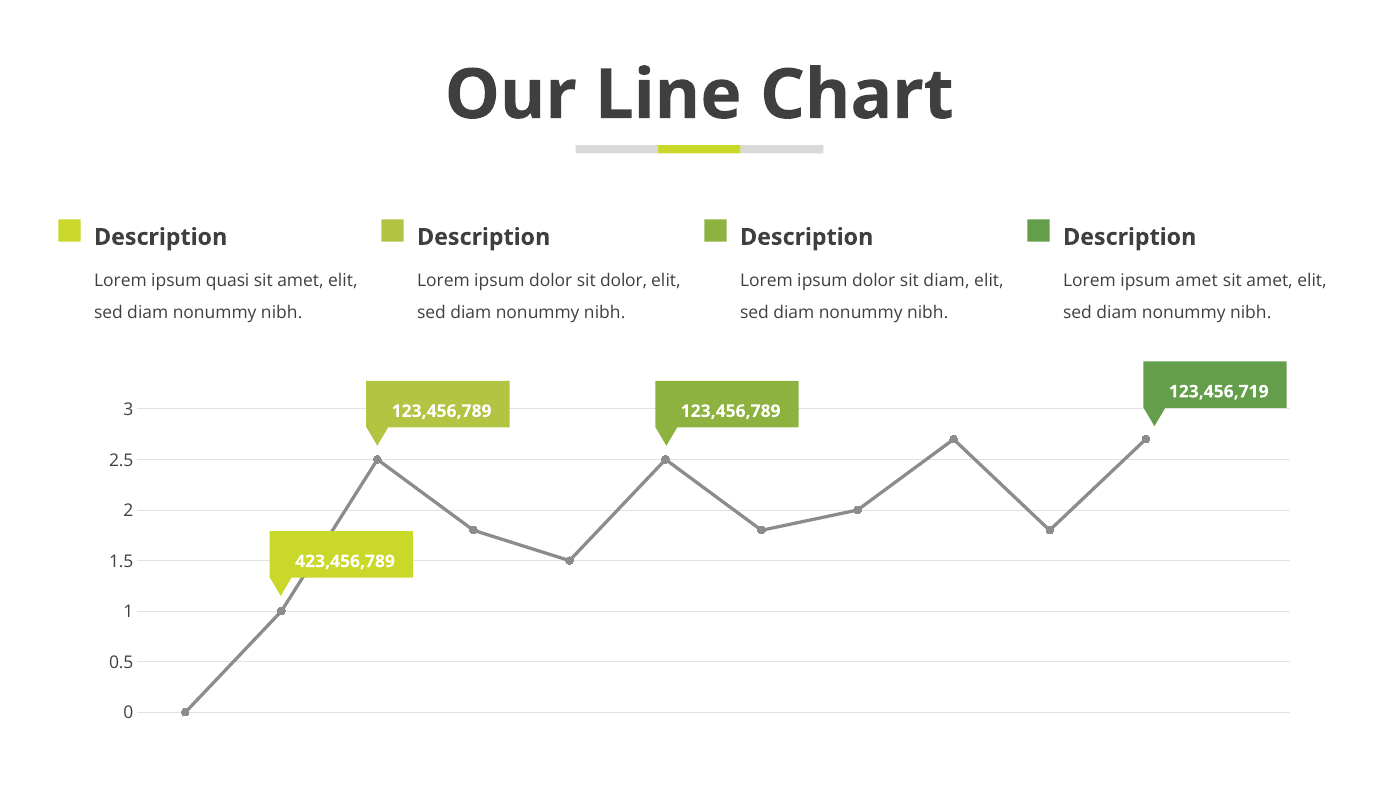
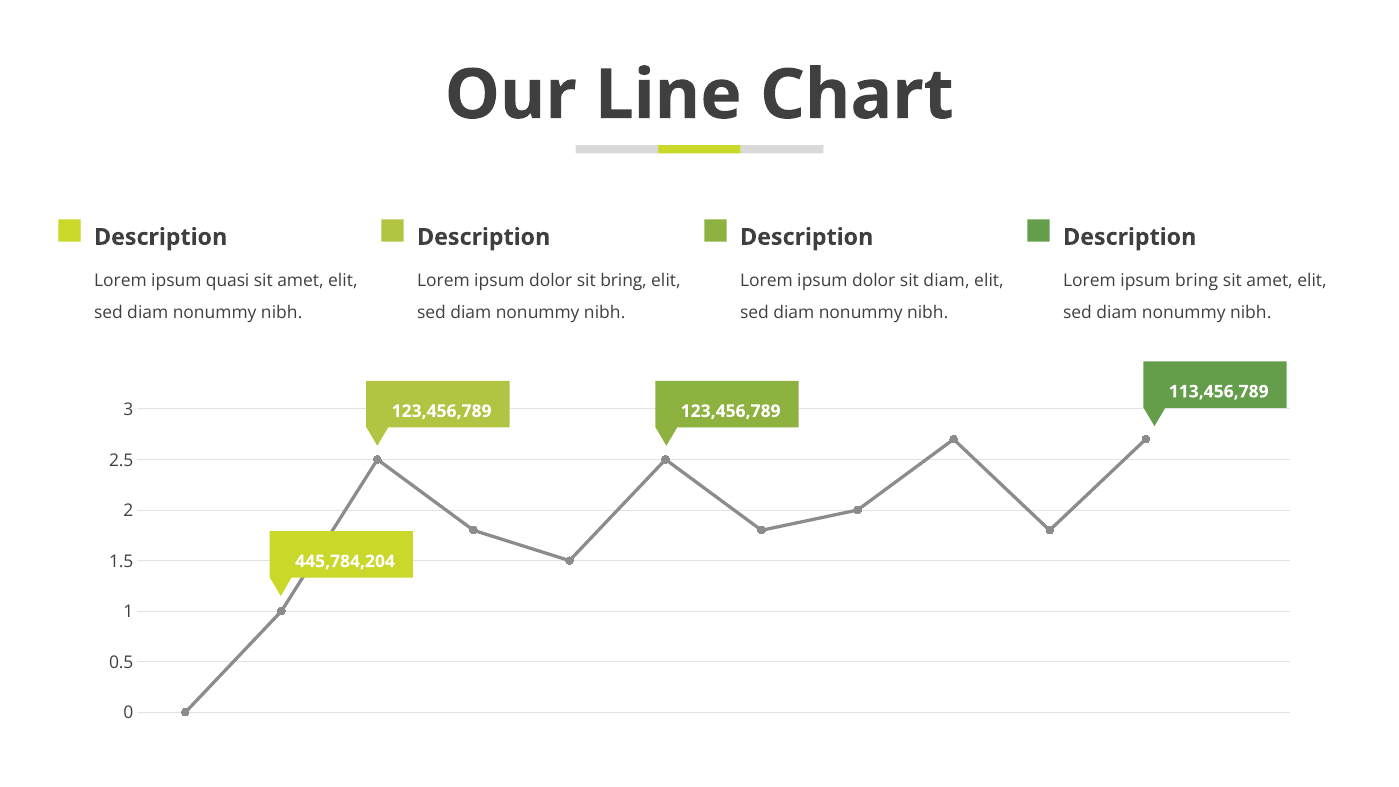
sit dolor: dolor -> bring (624, 281)
ipsum amet: amet -> bring (1197, 281)
123,456,719: 123,456,719 -> 113,456,789 (1219, 392)
423,456,789: 423,456,789 -> 445,784,204 (345, 561)
